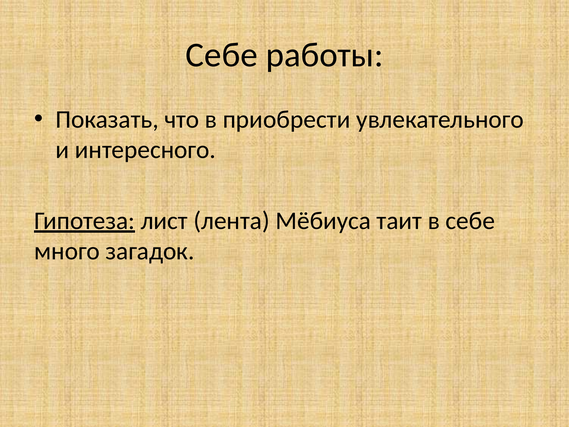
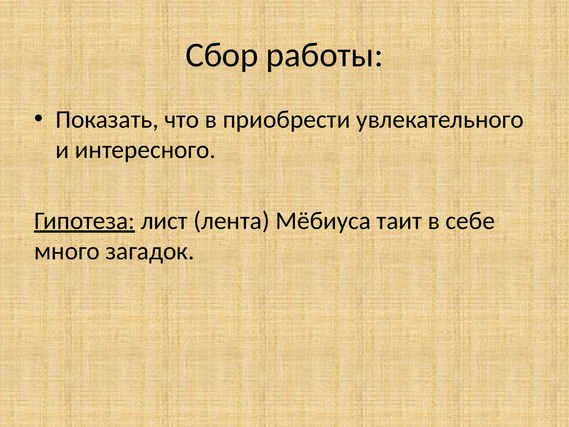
Себе: Себе -> Сбор (222, 55)
